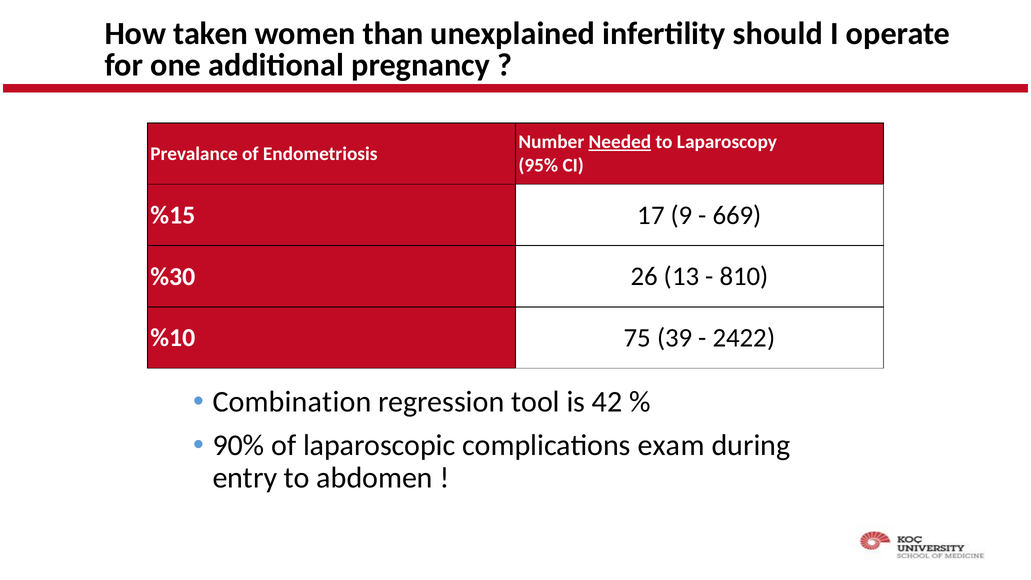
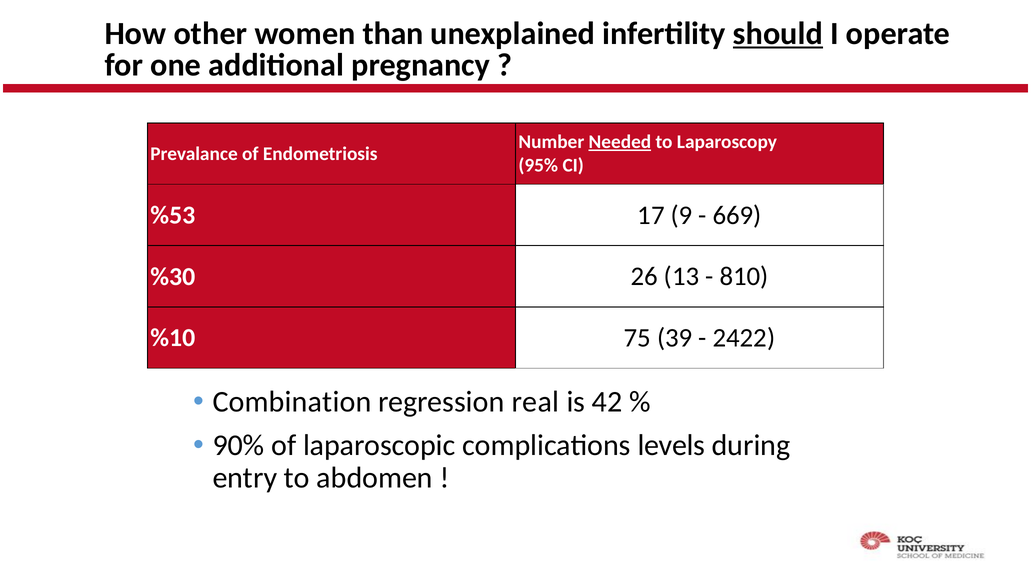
taken: taken -> other (210, 33)
should underline: none -> present (778, 33)
%15: %15 -> %53 (173, 215)
tool: tool -> real (535, 402)
exam: exam -> levels (671, 445)
